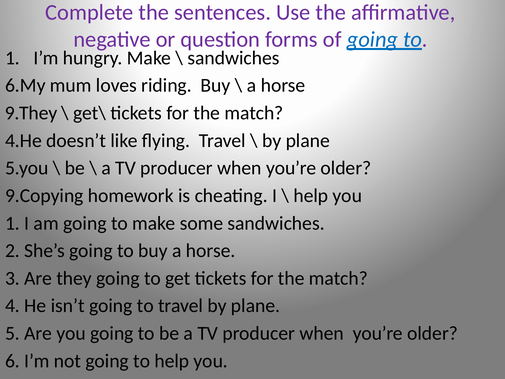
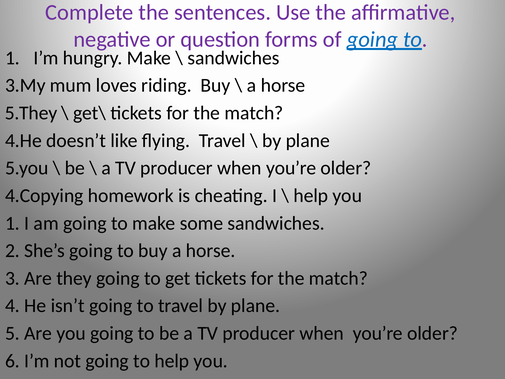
6.My: 6.My -> 3.My (25, 85)
9.They: 9.They -> 5.They (31, 113)
9.Copying: 9.Copying -> 4.Copying (44, 196)
